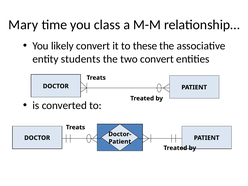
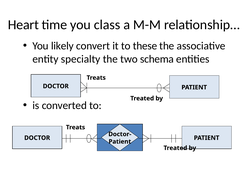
Mary: Mary -> Heart (23, 25)
students: students -> specialty (81, 59)
two convert: convert -> schema (157, 59)
